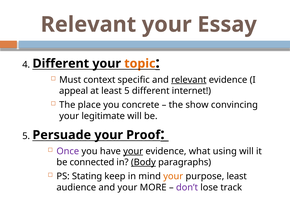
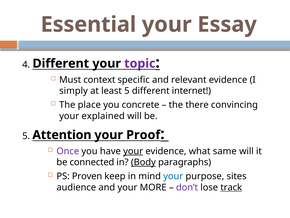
Relevant: Relevant -> Essential (88, 24)
topic colour: orange -> purple (140, 63)
relevant underline: present -> none (189, 80)
appeal: appeal -> simply (74, 91)
show: show -> there (197, 105)
legitimate: legitimate -> explained (103, 116)
Persuade: Persuade -> Attention (62, 135)
using: using -> same (225, 151)
Stating: Stating -> Proven (87, 176)
your colour: orange -> blue (173, 176)
purpose least: least -> sites (237, 176)
track underline: none -> present (231, 187)
